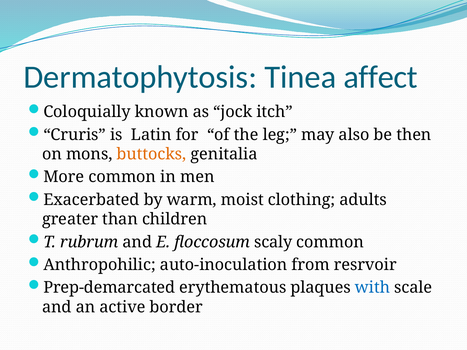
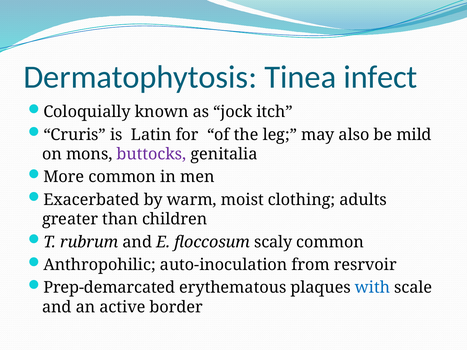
affect: affect -> infect (380, 77)
then: then -> mild (414, 135)
buttocks colour: orange -> purple (151, 154)
